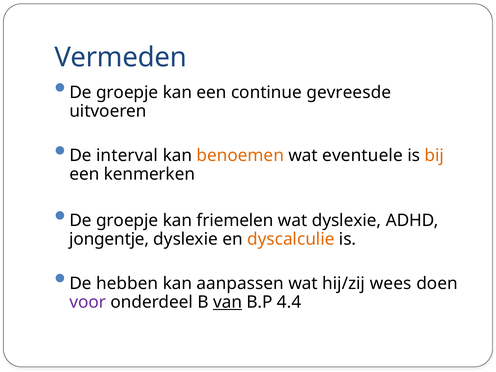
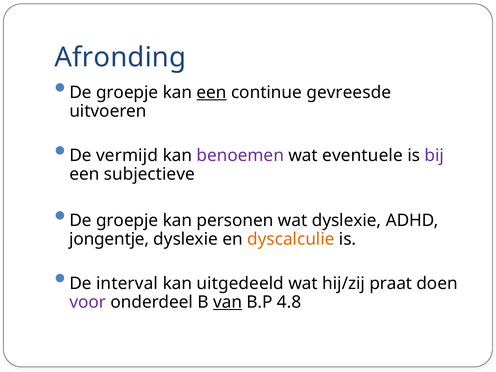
Vermeden: Vermeden -> Afronding (120, 57)
een underline: none -> present (212, 93)
interval: interval -> vermijd (127, 155)
benoemen colour: orange -> purple (240, 155)
bij colour: orange -> purple (434, 155)
kenmerken: kenmerken -> subjectieve (149, 174)
friemelen: friemelen -> personen (235, 221)
hebben: hebben -> interval (127, 283)
aanpassen: aanpassen -> uitgedeeld (240, 283)
wees: wees -> praat (391, 283)
4.4: 4.4 -> 4.8 (289, 302)
